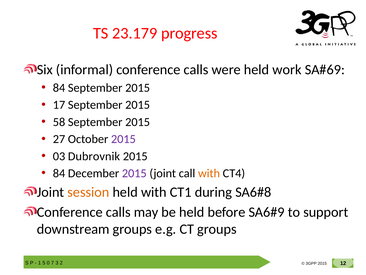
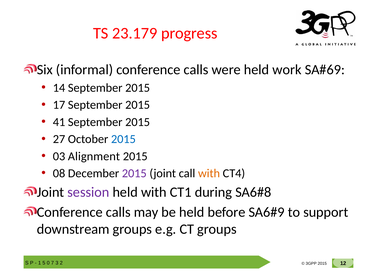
84: 84 -> 14 (59, 88)
58: 58 -> 41 (59, 122)
2015 colour: purple -> blue (123, 139)
Dubrovnik: Dubrovnik -> Alignment (94, 156)
84: 84 -> 08 (59, 173)
session colour: orange -> purple (88, 192)
